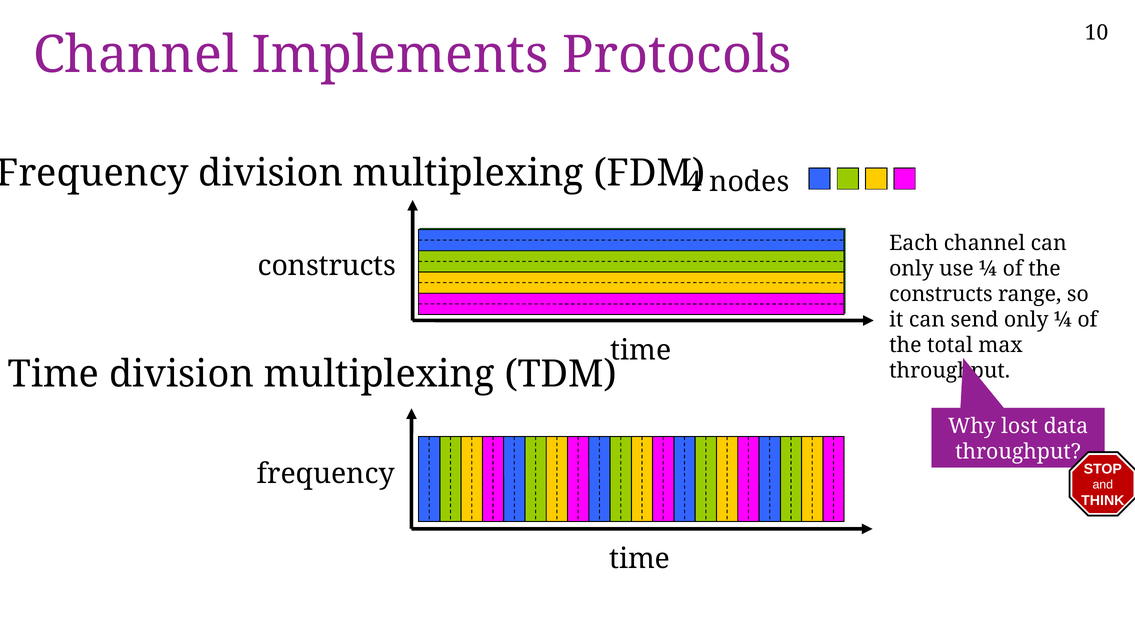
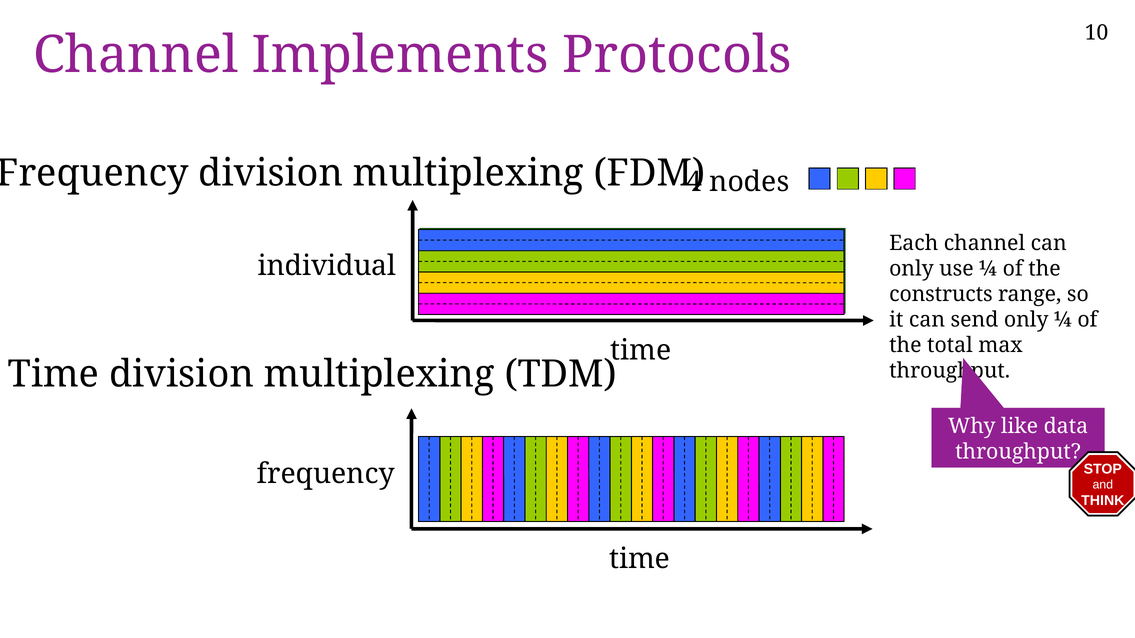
constructs: constructs -> individual (327, 266)
lost: lost -> like (1020, 427)
